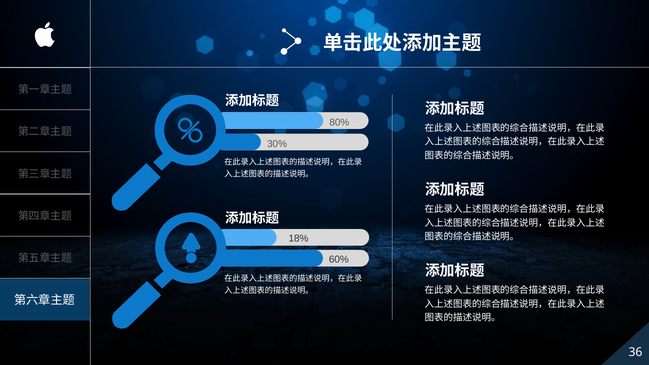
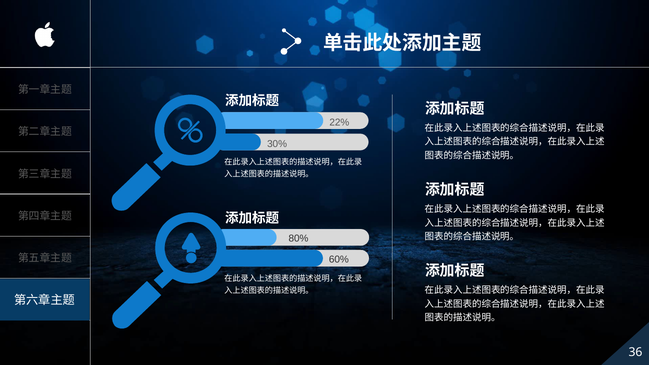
80%: 80% -> 22% (339, 122)
18%: 18% -> 80% (298, 238)
